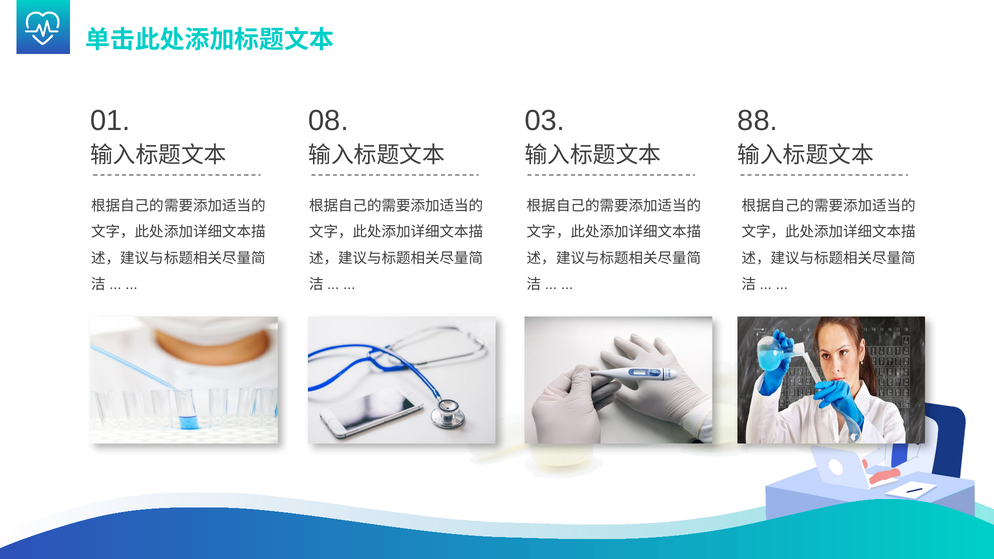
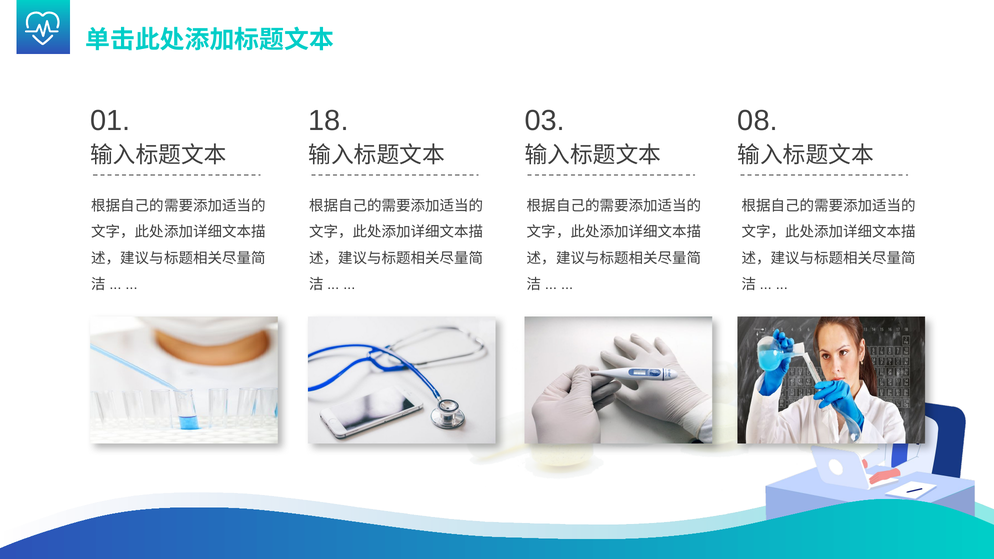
08: 08 -> 18 (328, 121)
88: 88 -> 08 (758, 121)
